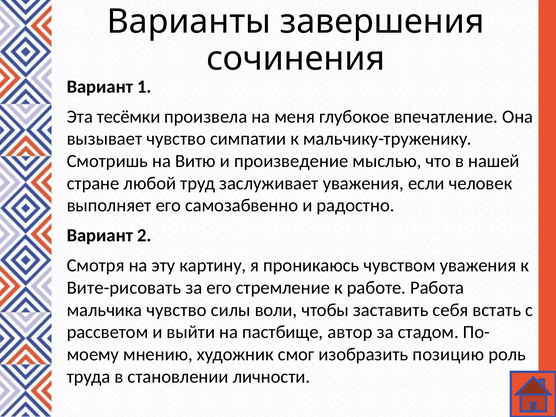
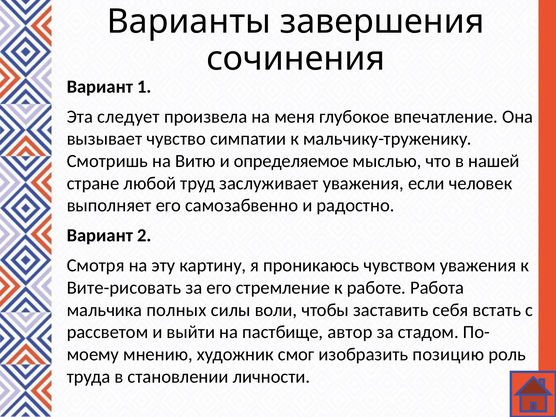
тесёмки: тесёмки -> следует (128, 117)
произведение: произведение -> определяемое (291, 161)
мальчика чувство: чувство -> полных (176, 310)
